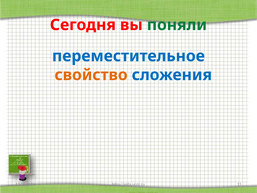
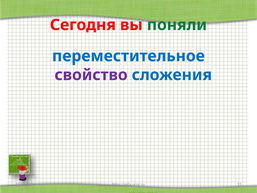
свойство colour: orange -> purple (91, 75)
